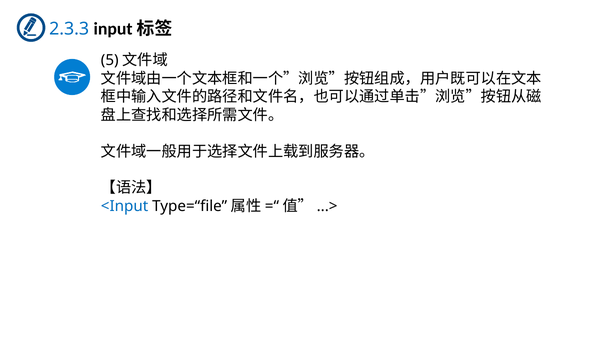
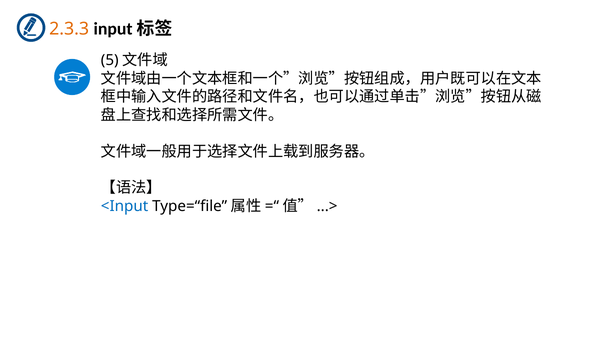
2.3.3 colour: blue -> orange (69, 29)
